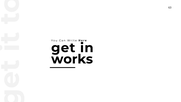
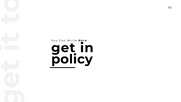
works: works -> policy (72, 59)
